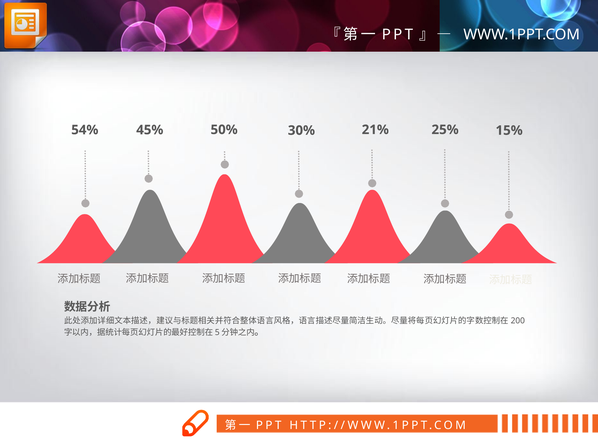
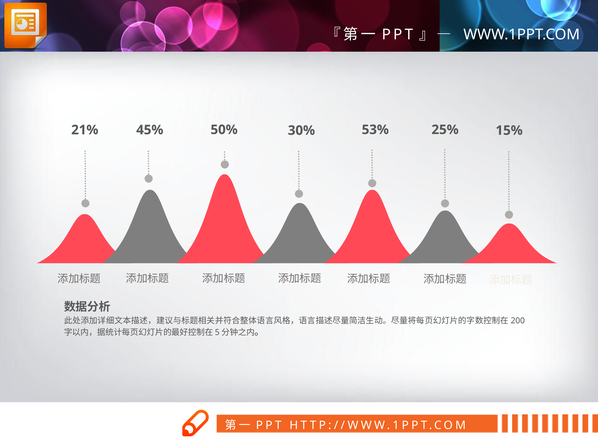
21%: 21% -> 53% (375, 130)
54%: 54% -> 21% (85, 130)
